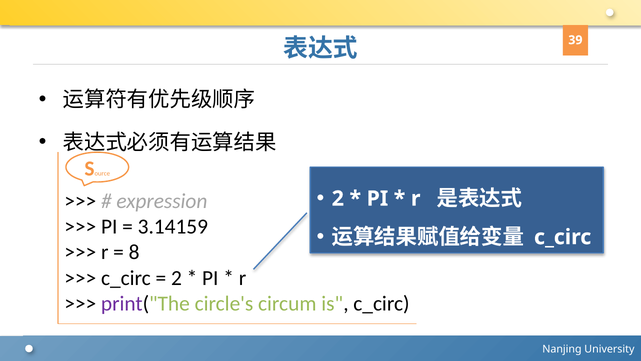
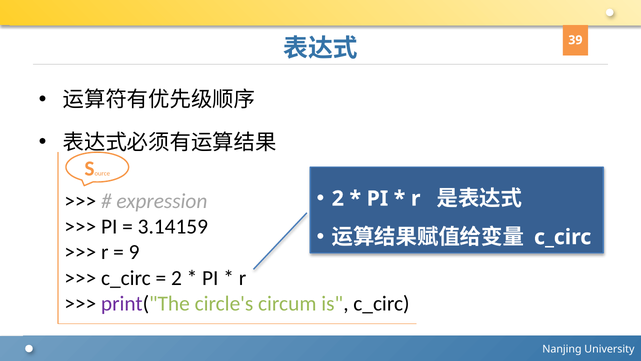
8: 8 -> 9 (134, 252)
